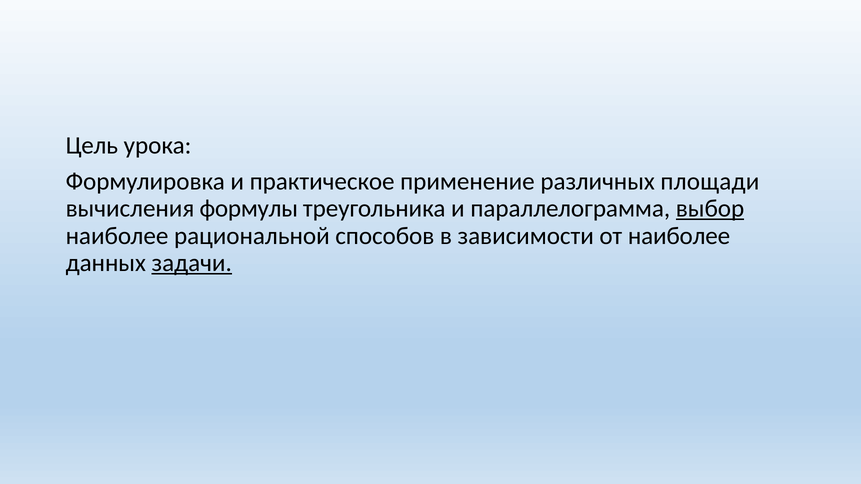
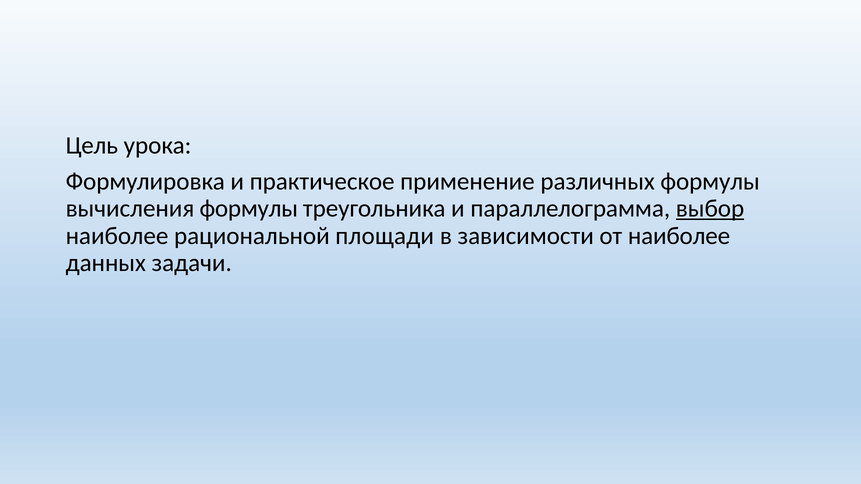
различных площади: площади -> формулы (710, 182)
способов: способов -> площади (385, 236)
задачи underline: present -> none (192, 263)
